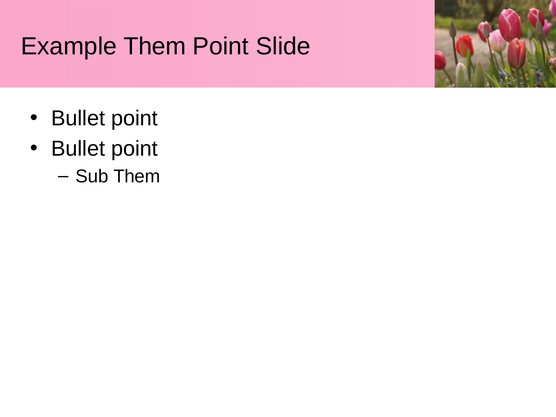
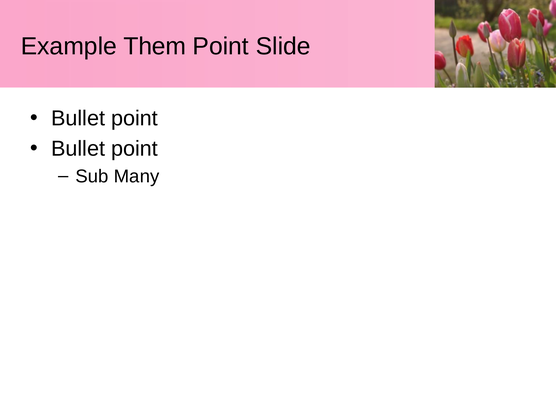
Sub Them: Them -> Many (137, 176)
